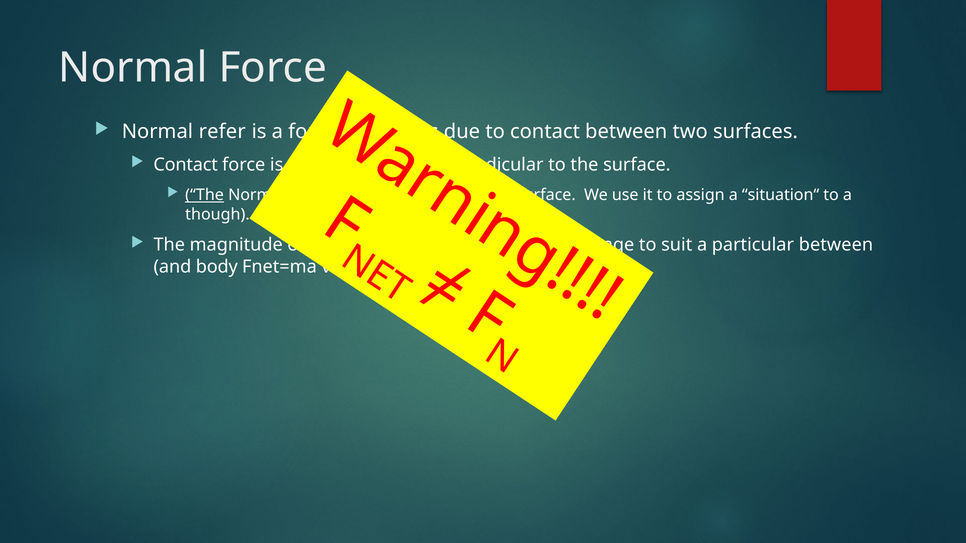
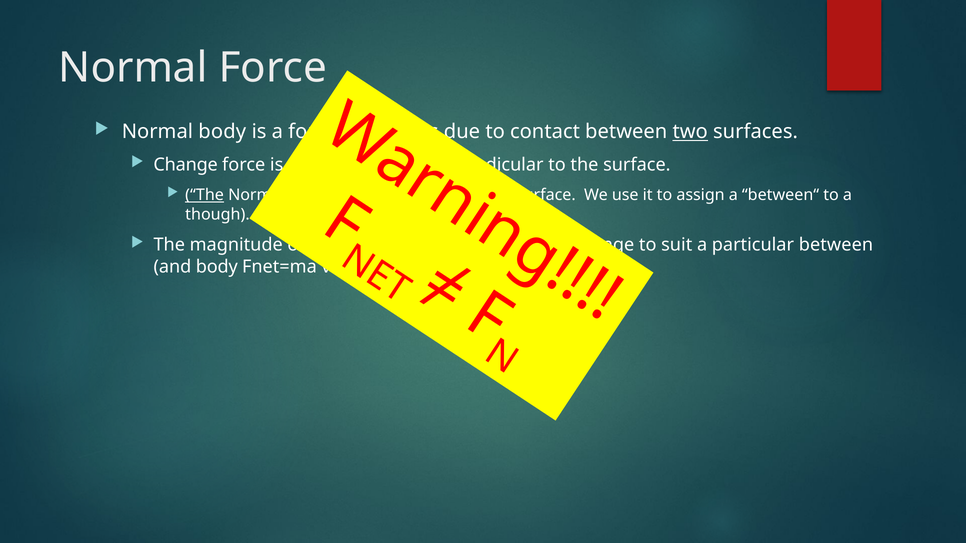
Normal refer: refer -> body (222, 132)
two underline: none -> present (690, 132)
Contact: Contact -> Change (186, 165)
situation“: situation“ -> between“ (781, 195)
